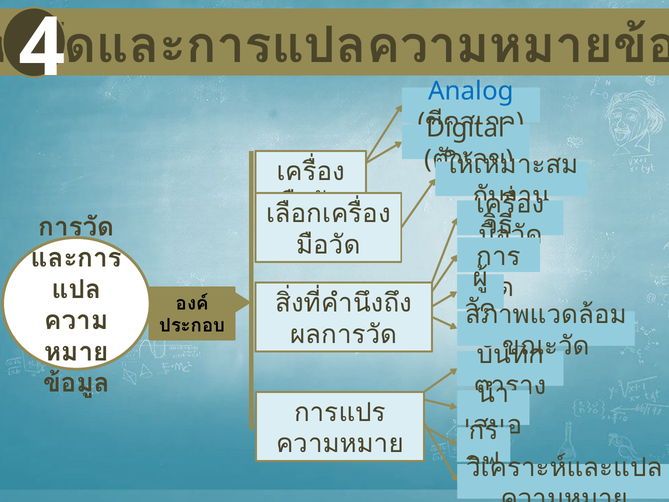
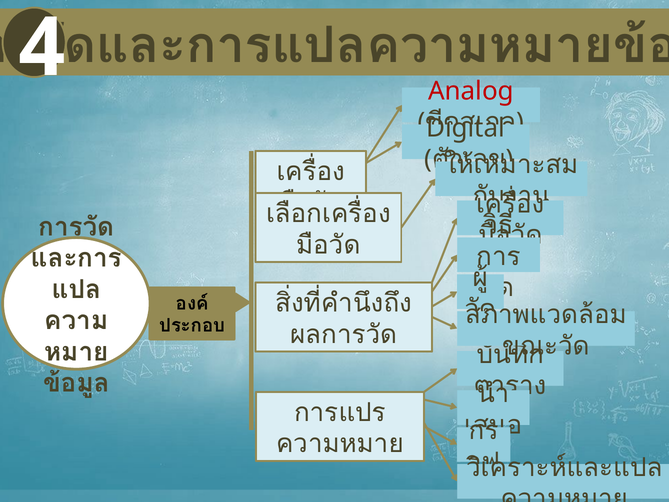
Analog colour: blue -> red (471, 91)
